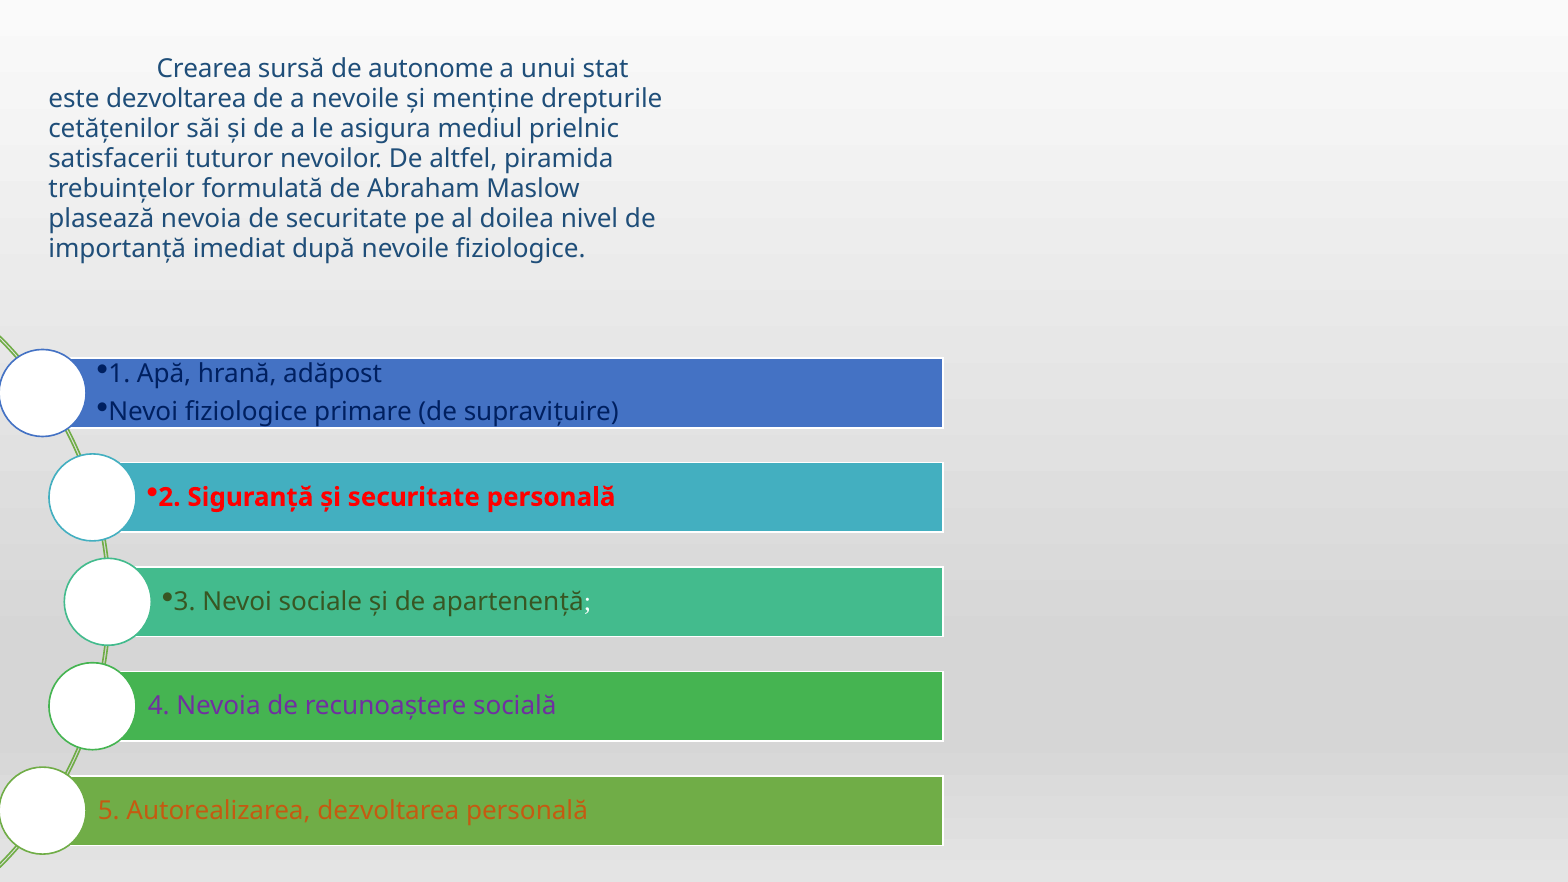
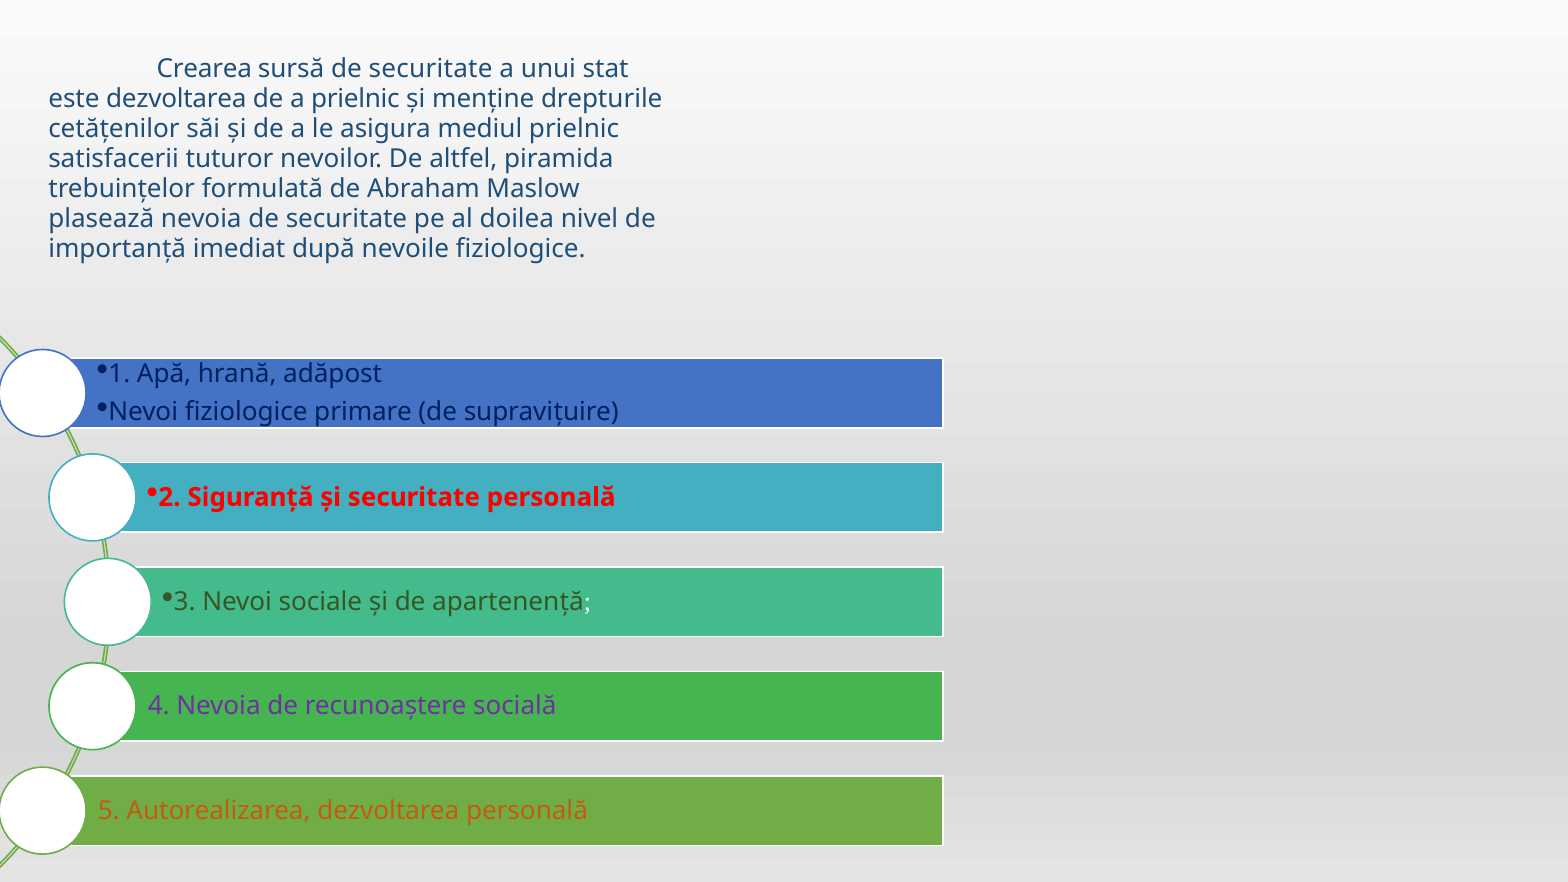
sursă de autonome: autonome -> securitate (431, 69)
a nevoile: nevoile -> prielnic (355, 99)
